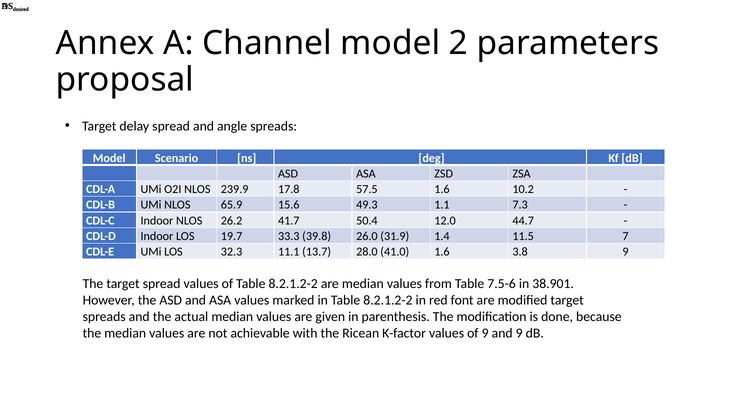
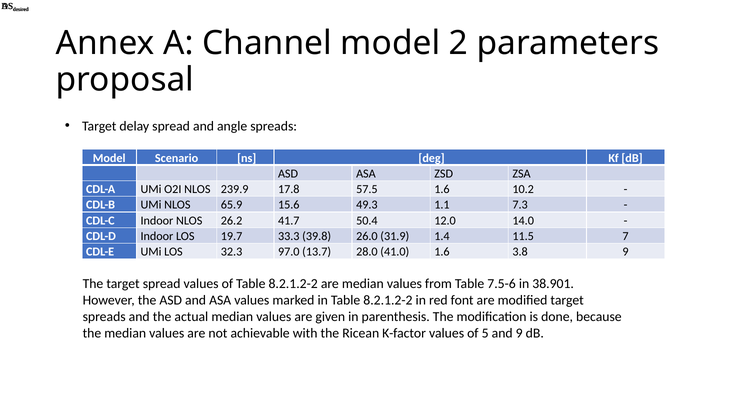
44.7: 44.7 -> 14.0 (523, 221)
11.1: 11.1 -> 97.0 (289, 252)
of 9: 9 -> 5 (485, 333)
